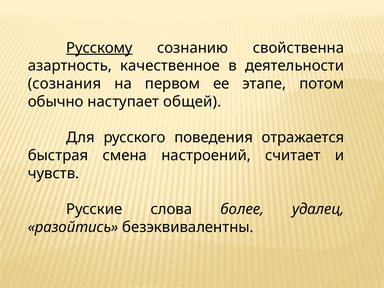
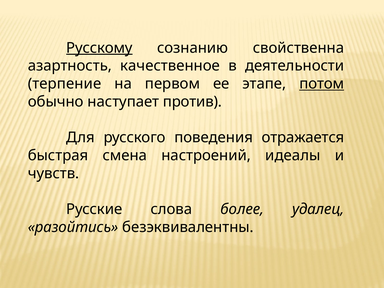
сознания: сознания -> терпение (65, 84)
потом underline: none -> present (322, 84)
общей: общей -> против (192, 102)
считает: считает -> идеалы (293, 155)
